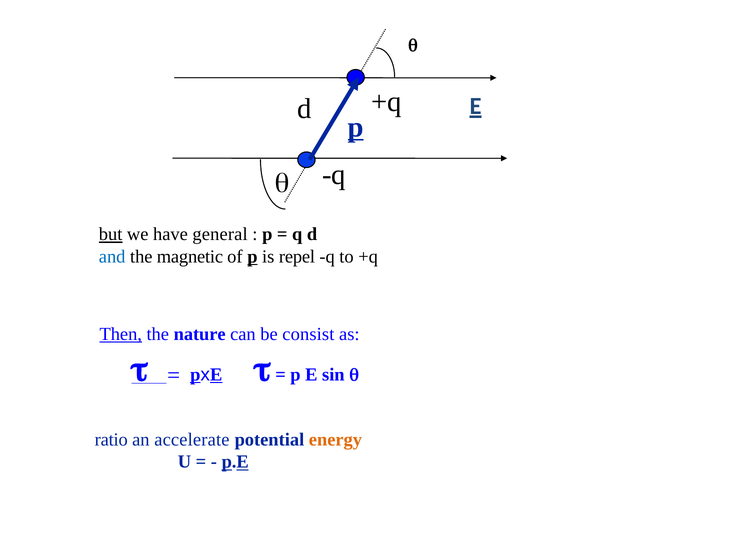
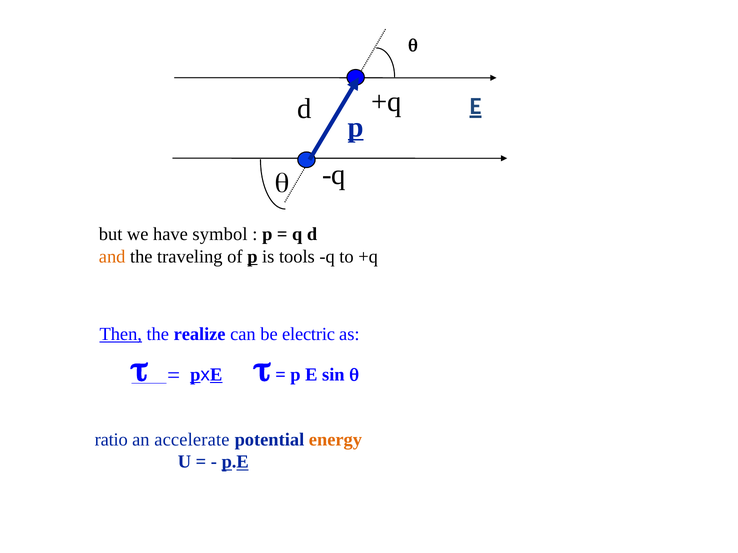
but underline: present -> none (111, 235)
general: general -> symbol (220, 235)
and colour: blue -> orange (112, 257)
magnetic: magnetic -> traveling (190, 257)
repel: repel -> tools (297, 257)
nature: nature -> realize (200, 334)
consist: consist -> electric (309, 334)
